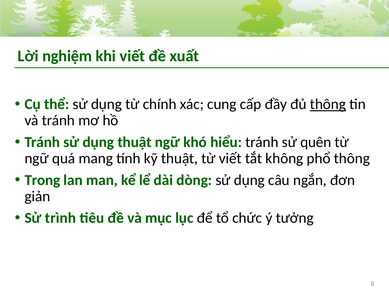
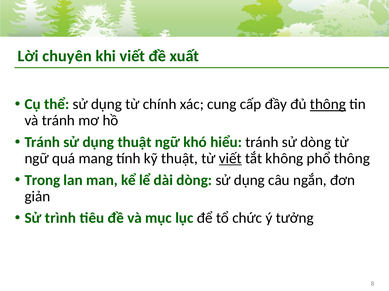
nghiệm: nghiệm -> chuyên (67, 56)
sử quên: quên -> dòng (316, 142)
viết underline: none -> present (230, 159)
